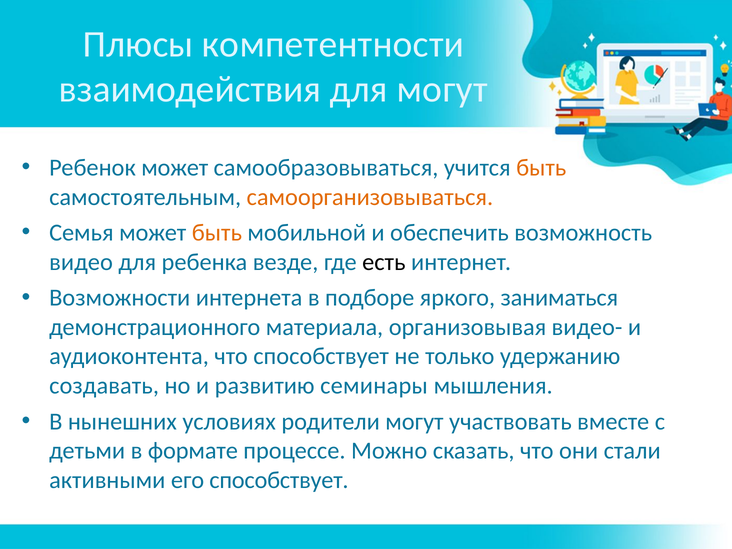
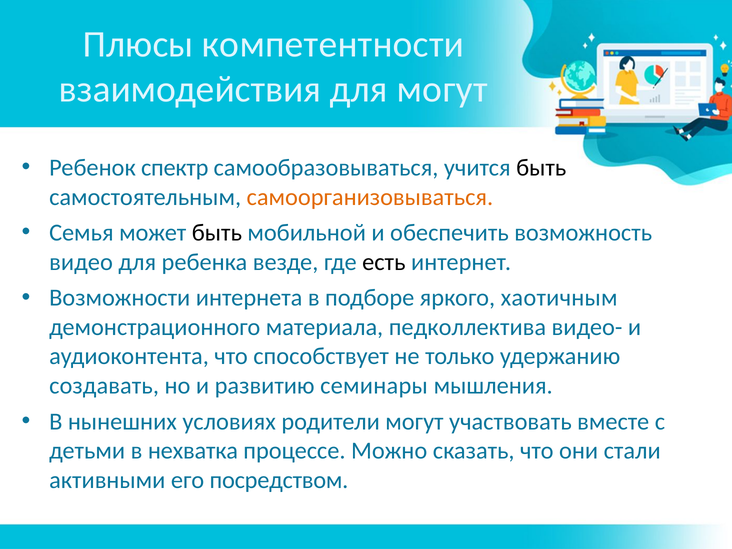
Ребенок может: может -> спектр (175, 168)
быть colour: orange -> black (541, 168)
быть colour: orange -> black (217, 233)
заниматься: заниматься -> хаотичным (559, 298)
организовывая: организовывая -> педколлектива (467, 327)
формате: формате -> нехватка (193, 451)
его способствует: способствует -> посредством (279, 480)
